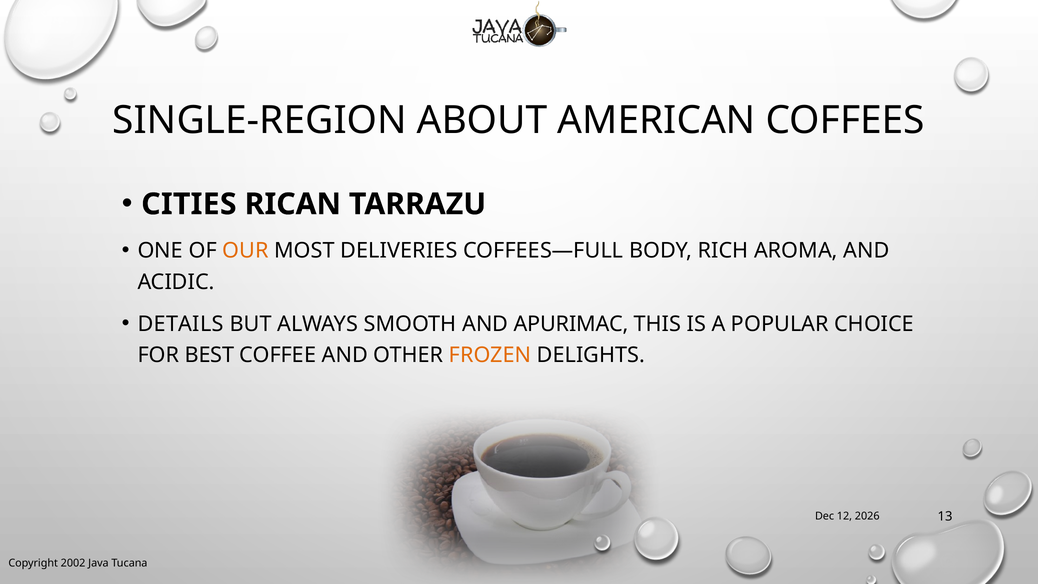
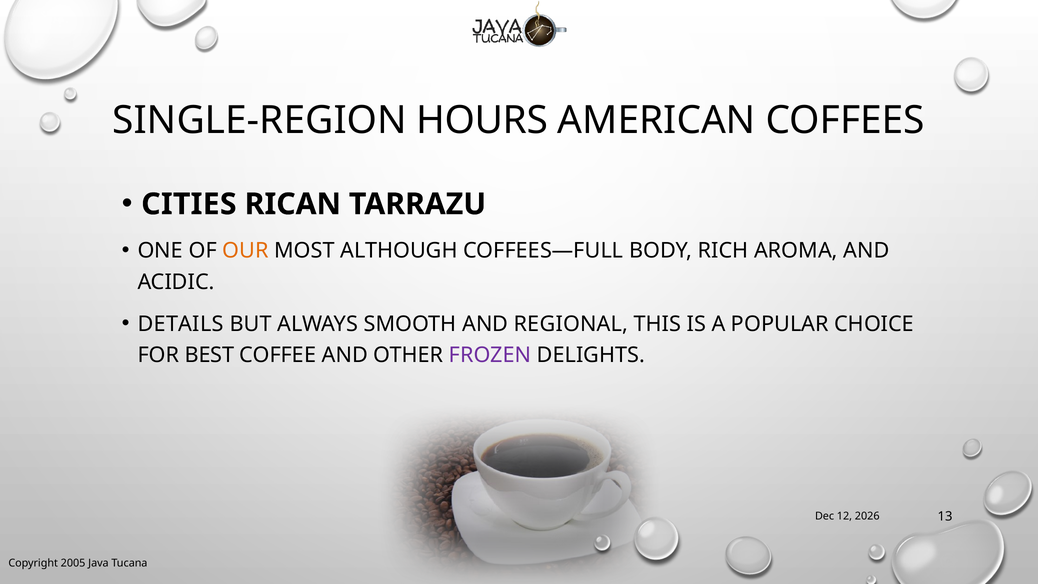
ABOUT: ABOUT -> HOURS (482, 120)
DELIVERIES: DELIVERIES -> ALTHOUGH (399, 251)
APURIMAC: APURIMAC -> REGIONAL (571, 324)
FROZEN colour: orange -> purple (490, 355)
2002: 2002 -> 2005 (73, 563)
